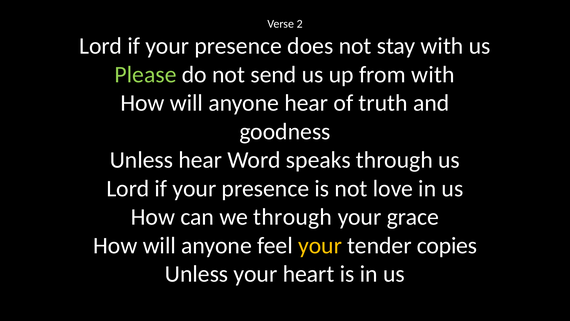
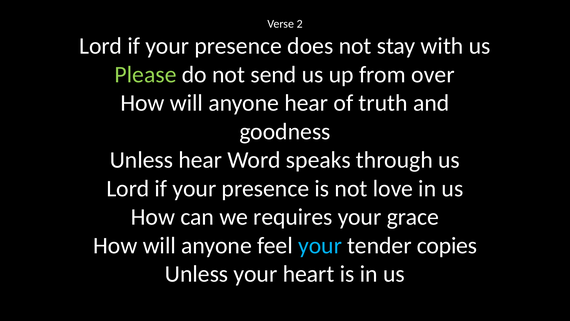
from with: with -> over (433, 74)
we through: through -> requires (293, 217)
your colour: yellow -> light blue (320, 245)
